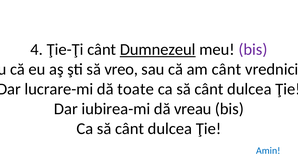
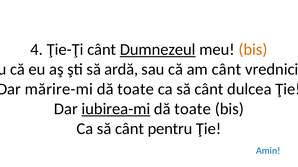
bis colour: purple -> orange (253, 50)
vreo: vreo -> ardă (121, 70)
lucrare-mi: lucrare-mi -> mărire-mi (59, 89)
iubirea-mi underline: none -> present (116, 109)
vreau: vreau -> toate (193, 109)
dulcea: dulcea -> pentru (170, 129)
